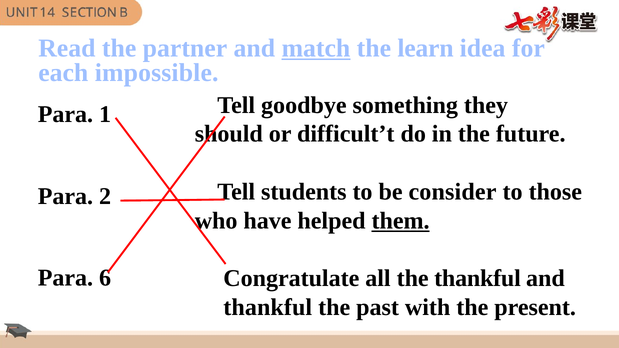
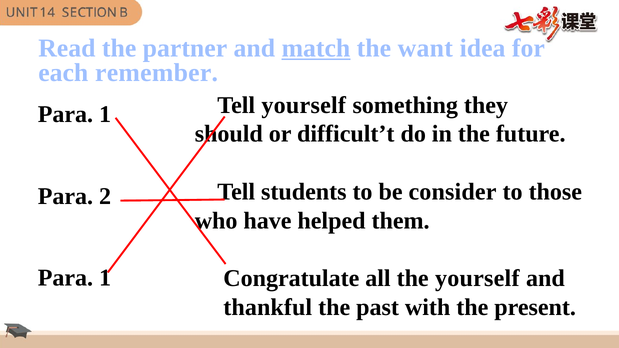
learn: learn -> want (425, 48)
impossible: impossible -> remember (157, 73)
Tell goodbye: goodbye -> yourself (304, 105)
them underline: present -> none (401, 221)
6: 6 -> 1 (105, 278)
the thankful: thankful -> yourself (477, 279)
